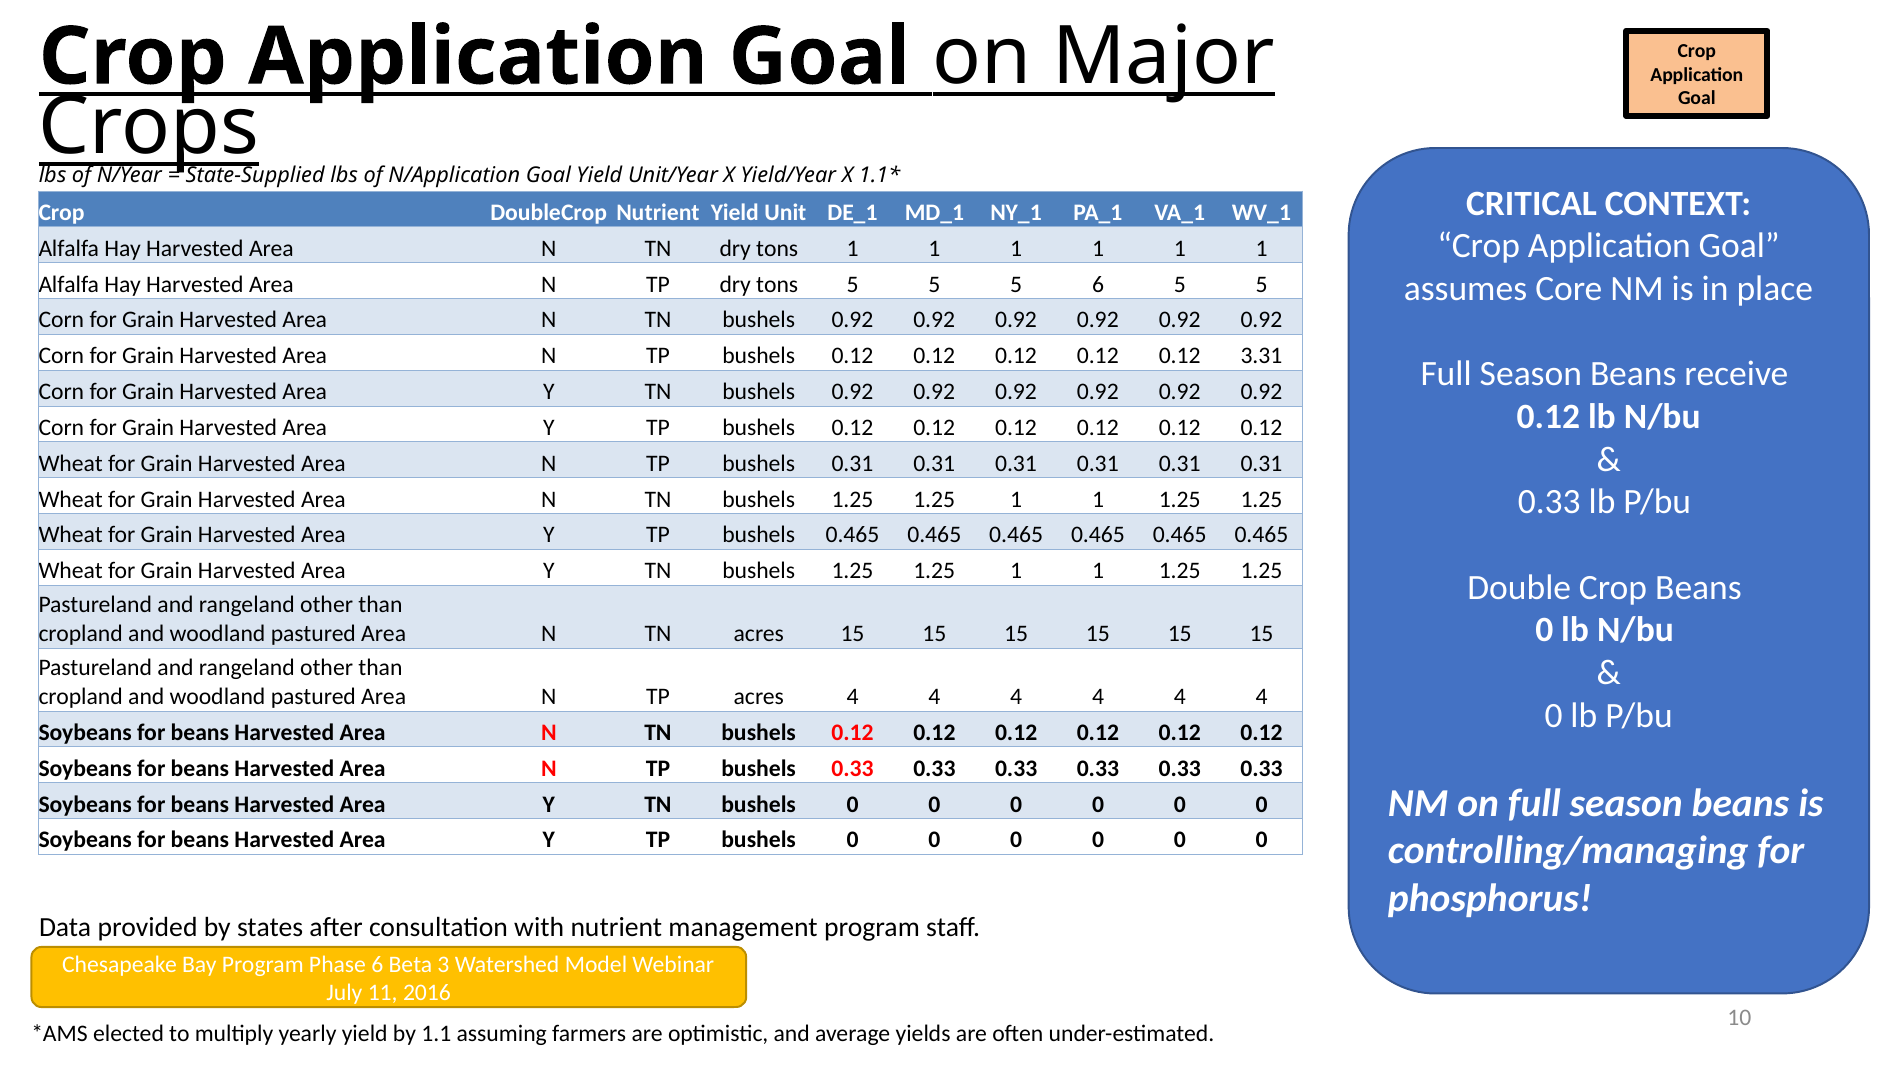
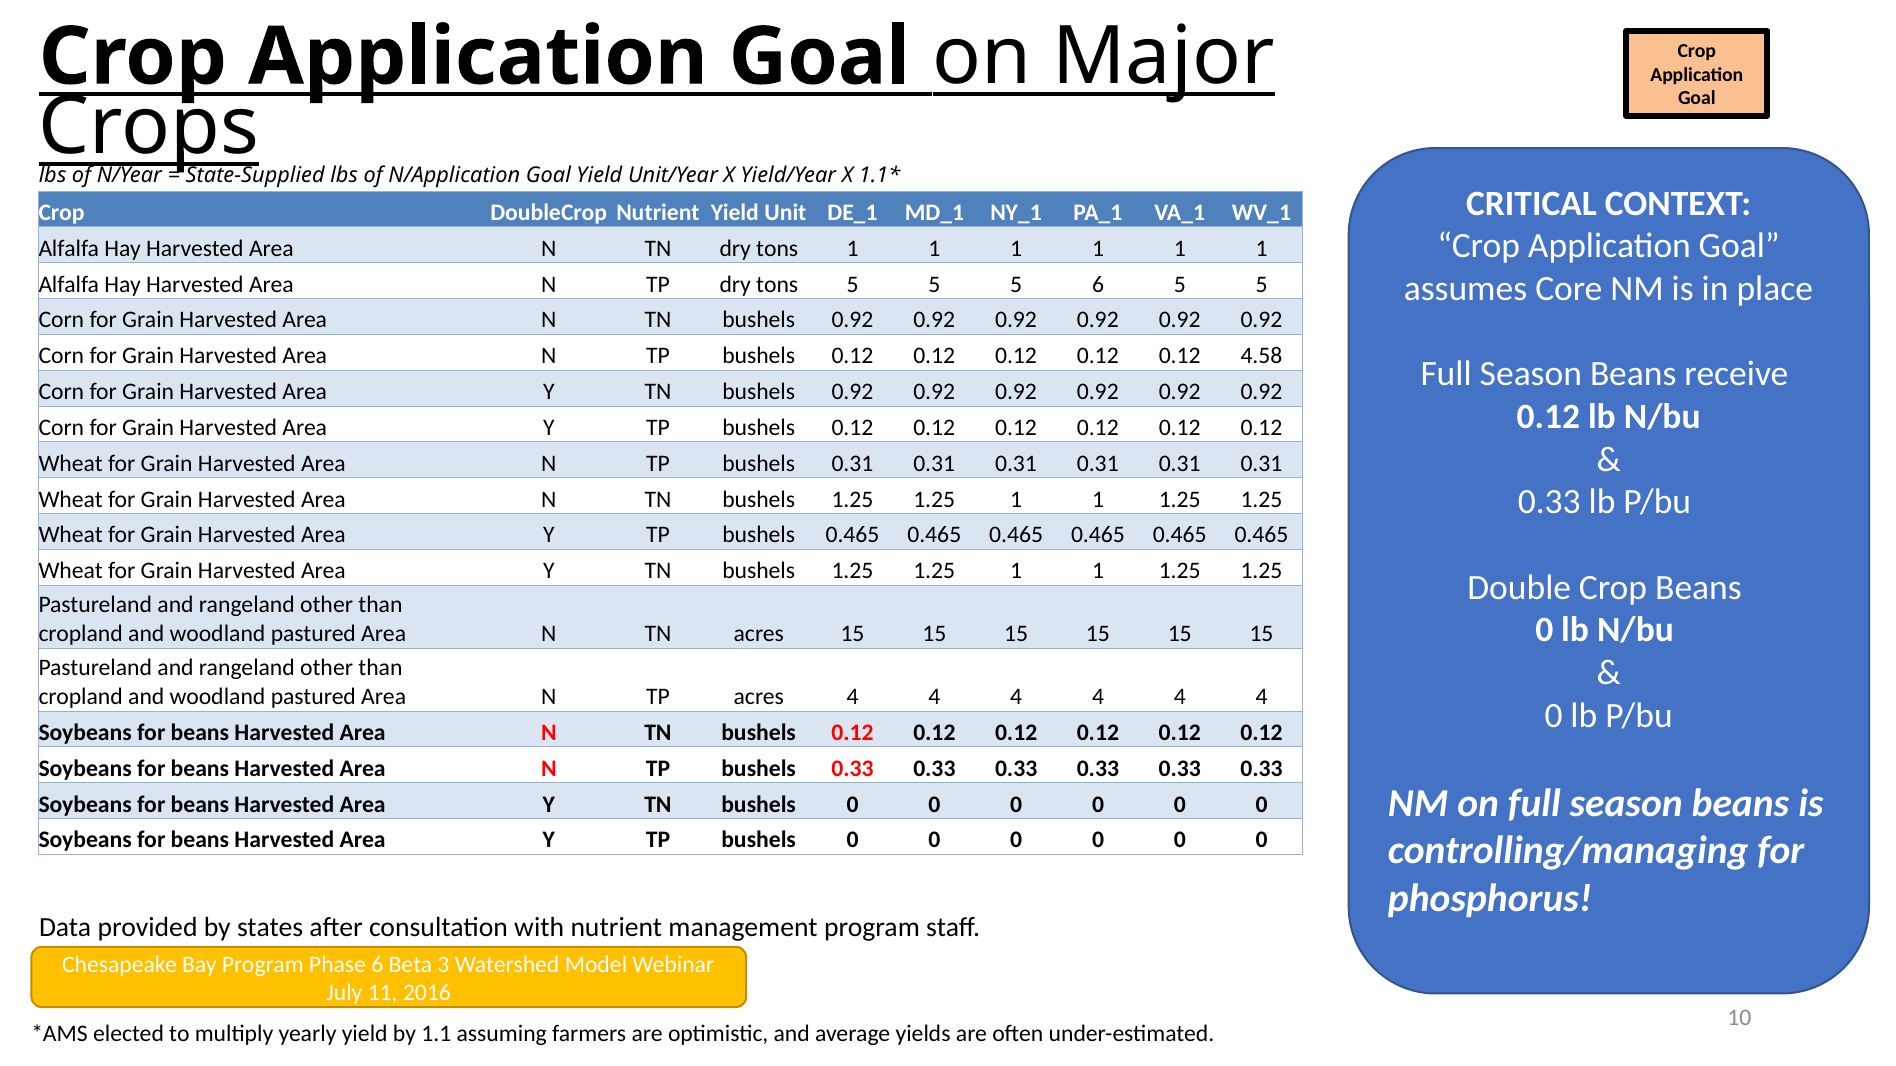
3.31: 3.31 -> 4.58 (1261, 356)
